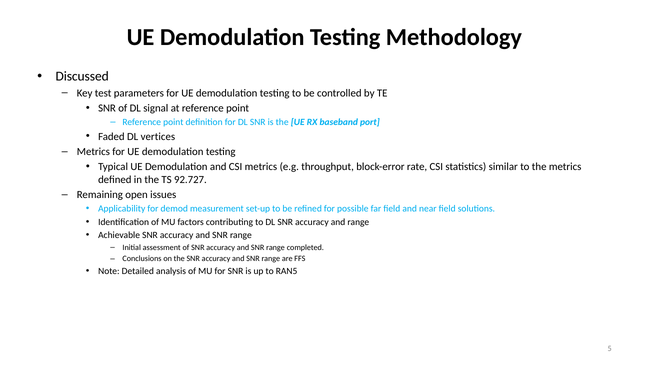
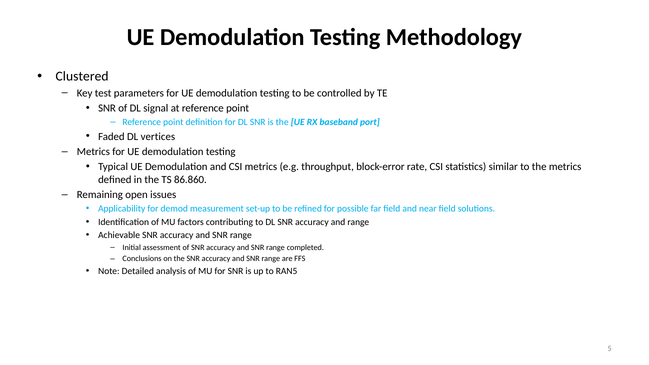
Discussed: Discussed -> Clustered (82, 76)
92.727: 92.727 -> 86.860 (190, 180)
